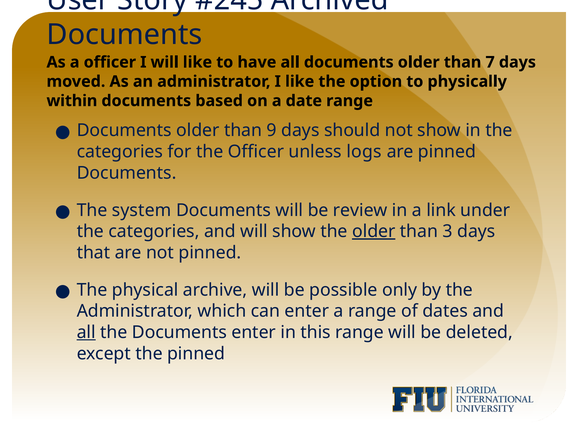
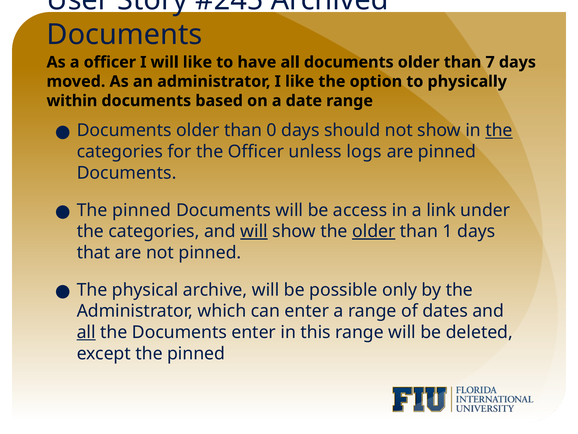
9: 9 -> 0 (272, 130)
the underline: none -> present (499, 130)
system: system -> pinned (142, 210)
review: review -> access (360, 210)
will underline: none -> present (254, 231)
3: 3 -> 1 (448, 231)
